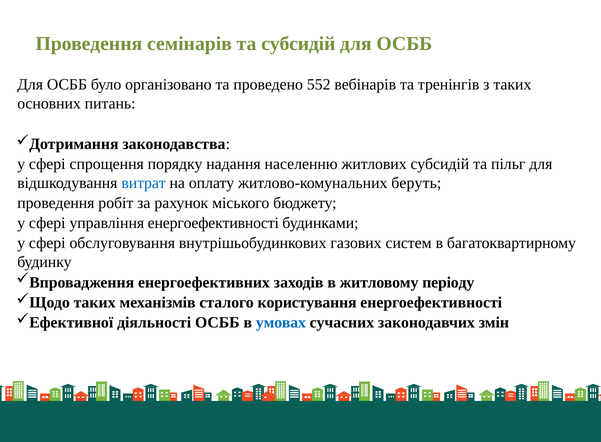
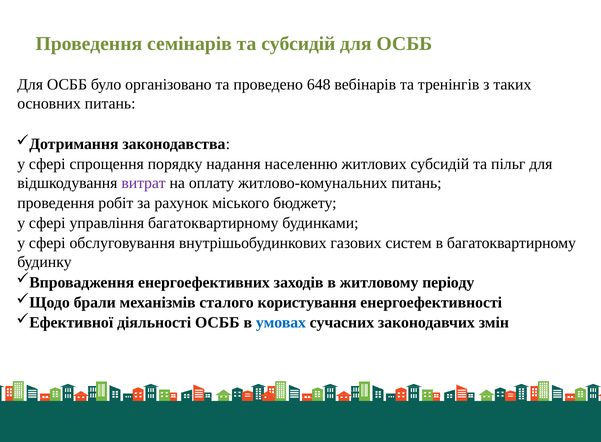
552: 552 -> 648 (319, 85)
витрат colour: blue -> purple (144, 183)
житлово-комунальних беруть: беруть -> питань (416, 183)
управління енергоефективності: енергоефективності -> багатоквартирному (213, 223)
таких: таких -> брали (95, 303)
